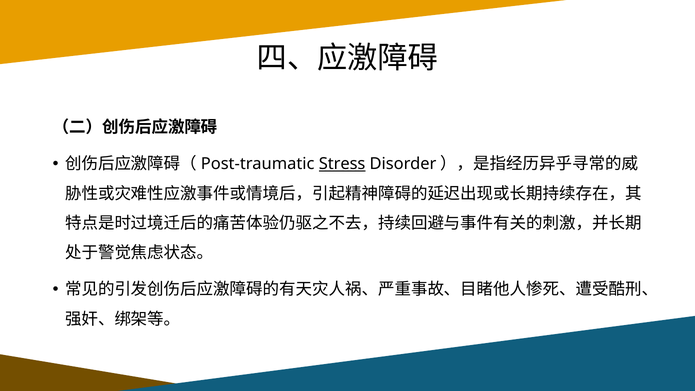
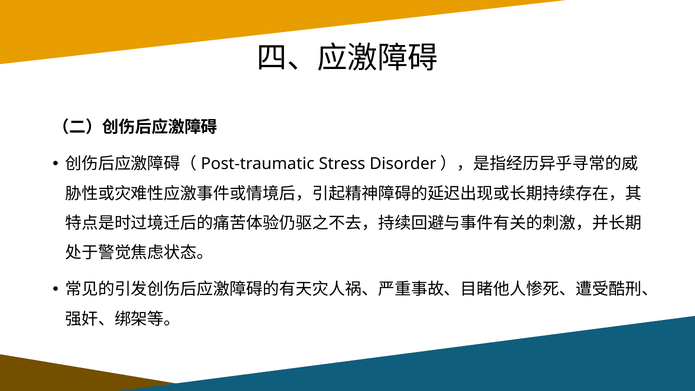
Stress underline: present -> none (342, 164)
